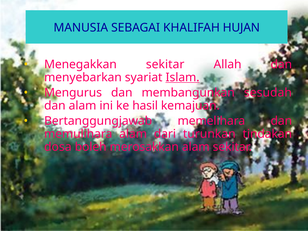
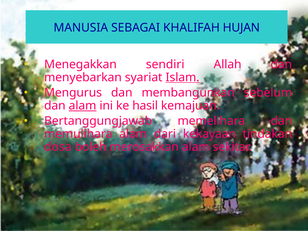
Menegakkan sekitar: sekitar -> sendiri (165, 64)
sesudah: sesudah -> sebelum (268, 93)
alam underline: none -> present (83, 106)
turunkan: turunkan -> kekayaan (209, 134)
